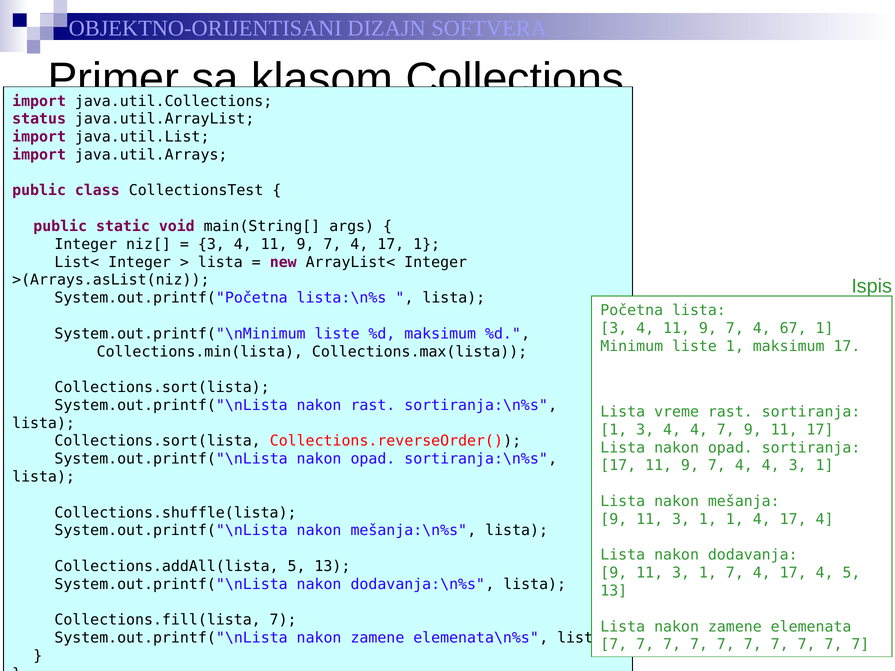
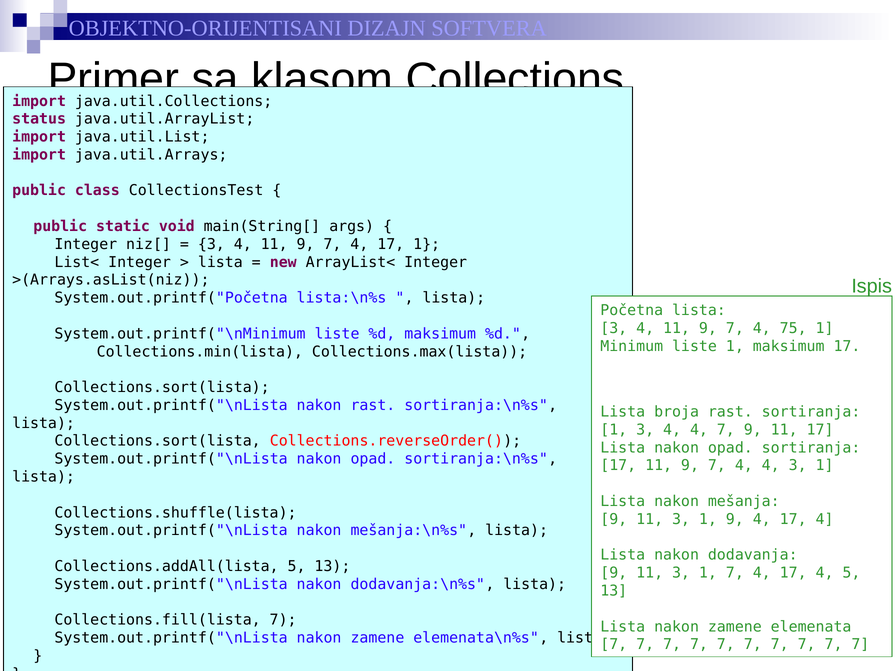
67: 67 -> 75 (793, 329)
vreme: vreme -> broja (677, 412)
1 1: 1 -> 9 (735, 519)
